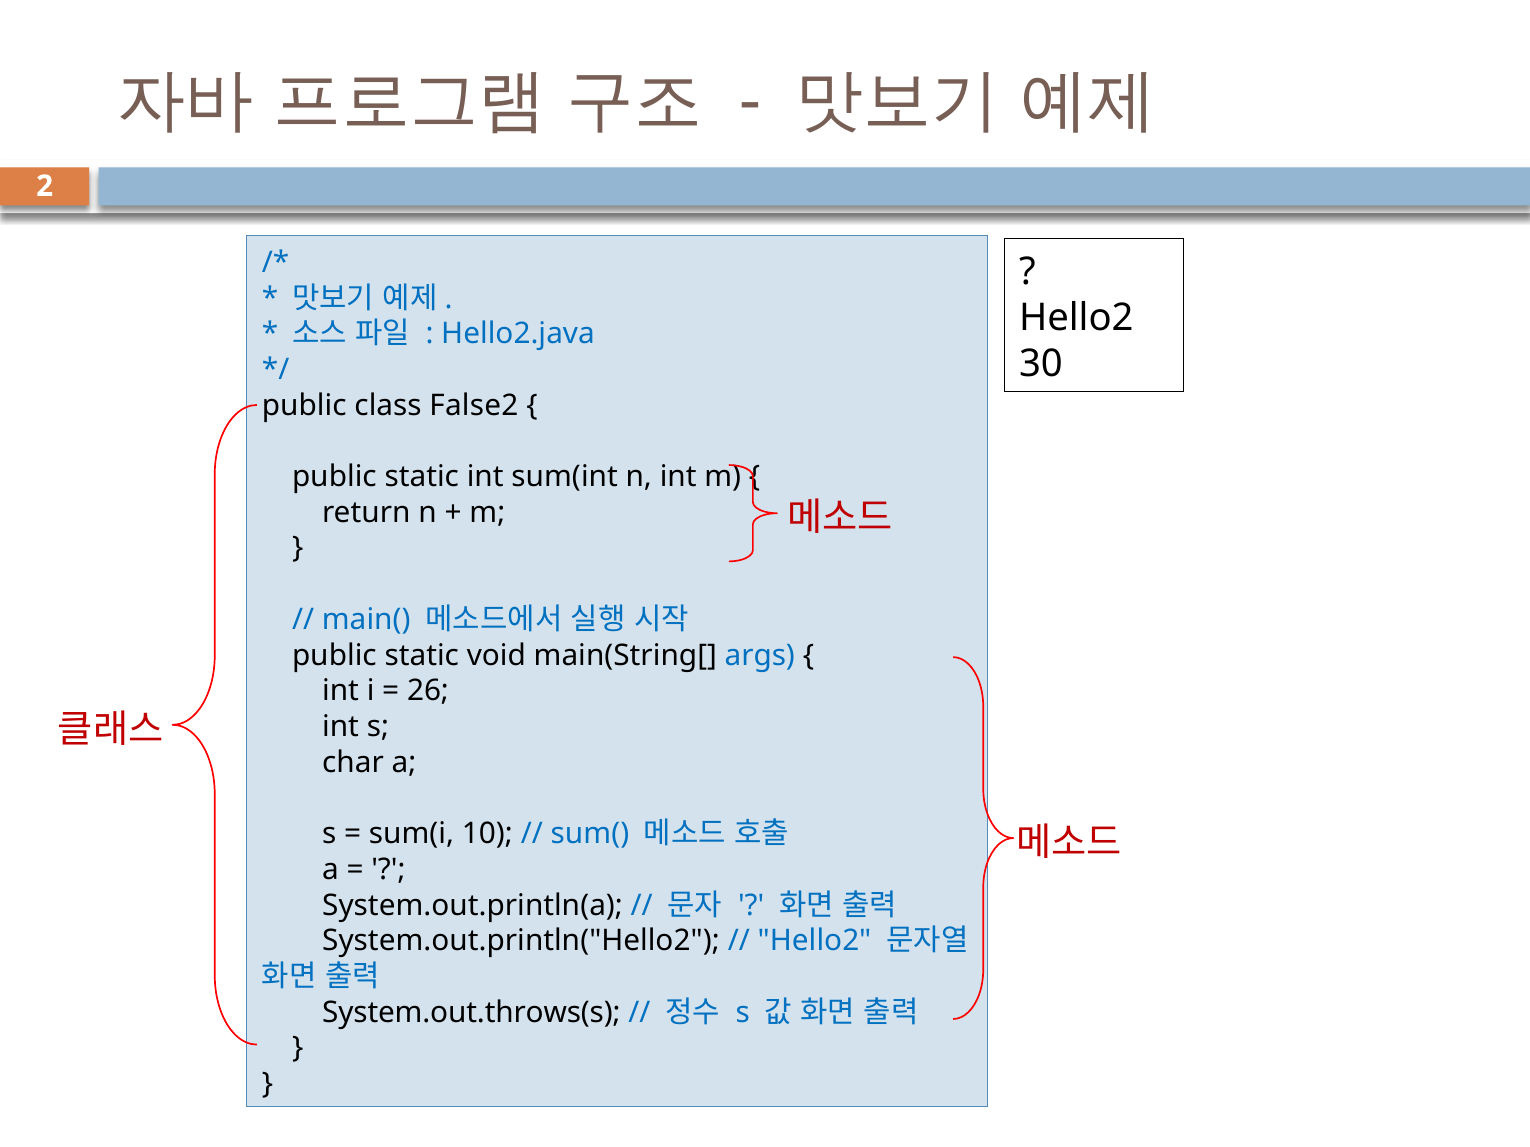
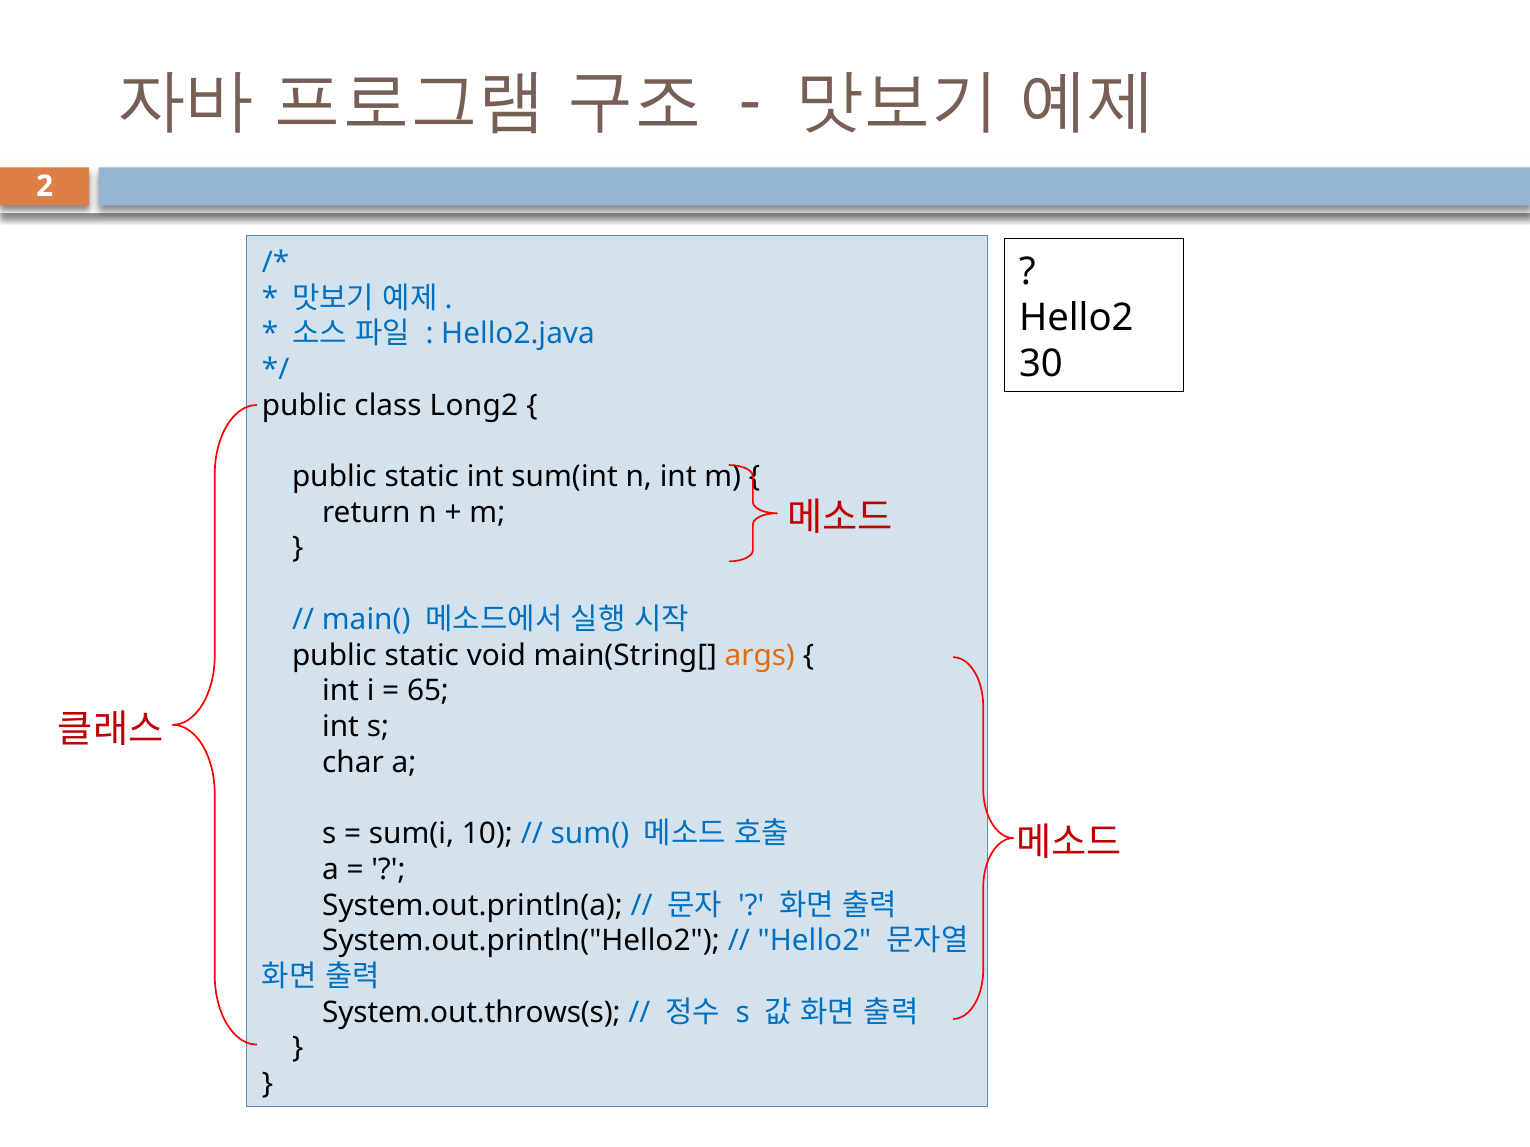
False2: False2 -> Long2 (474, 406)
args colour: blue -> orange (760, 656)
26: 26 -> 65 (428, 691)
